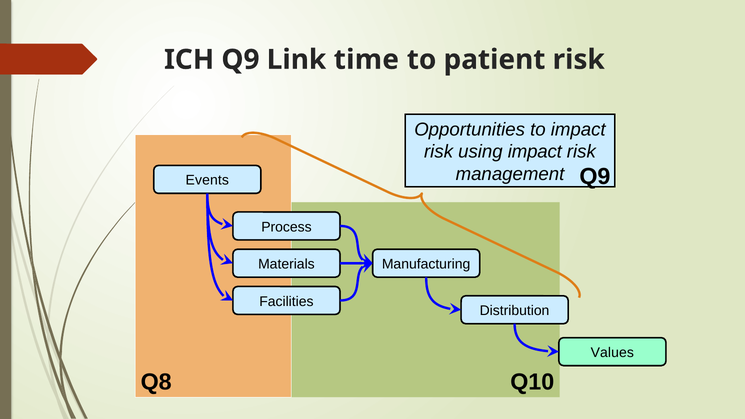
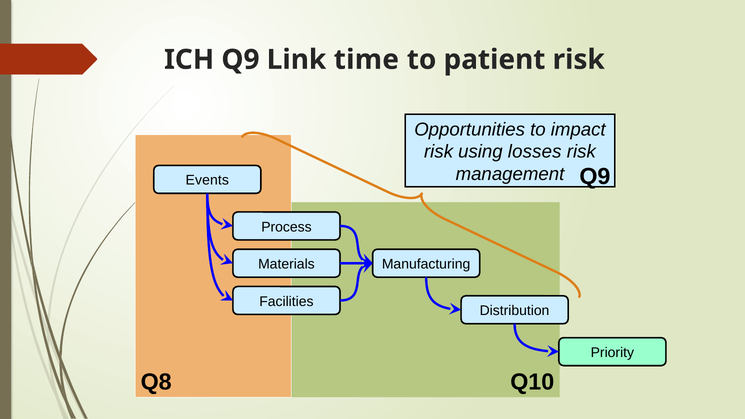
using impact: impact -> losses (535, 152)
Values: Values -> Priority (612, 353)
